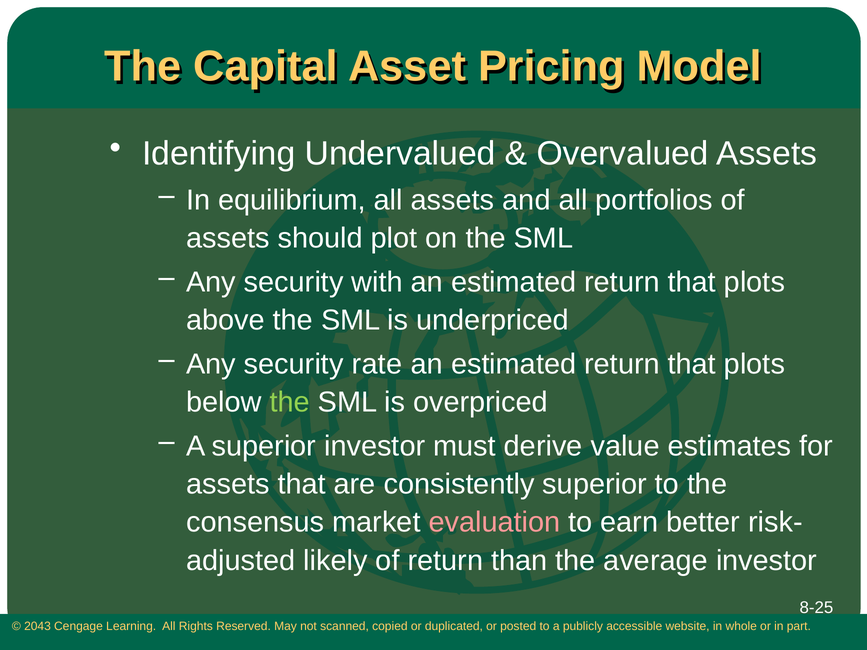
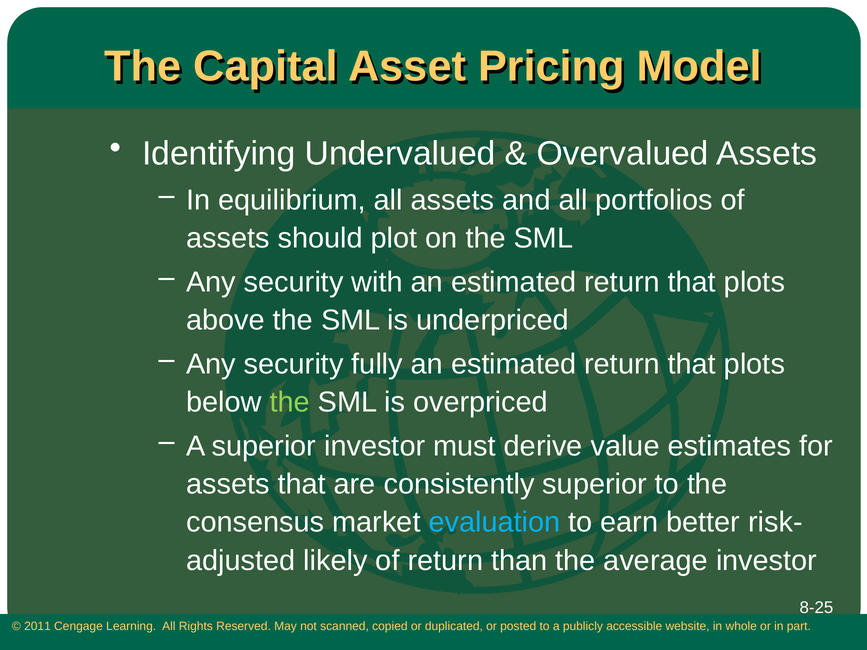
rate: rate -> fully (377, 364)
evaluation colour: pink -> light blue (494, 523)
2043: 2043 -> 2011 (37, 627)
